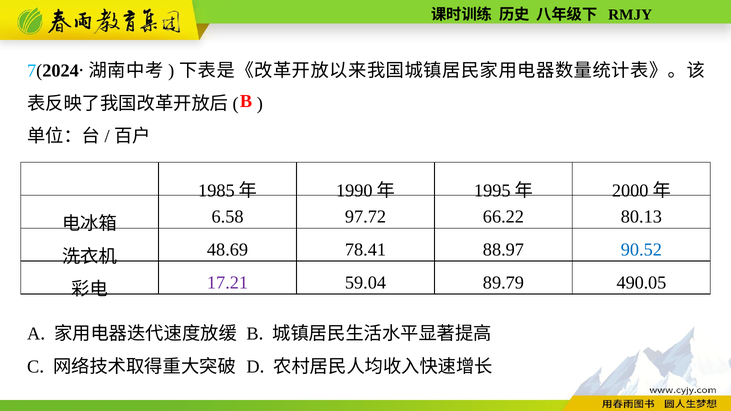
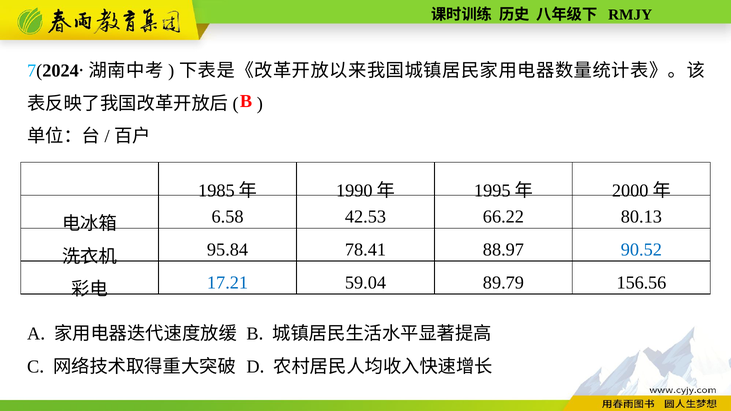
97.72: 97.72 -> 42.53 (365, 217)
48.69: 48.69 -> 95.84 (228, 250)
17.21 colour: purple -> blue (228, 283)
490.05: 490.05 -> 156.56 (641, 283)
